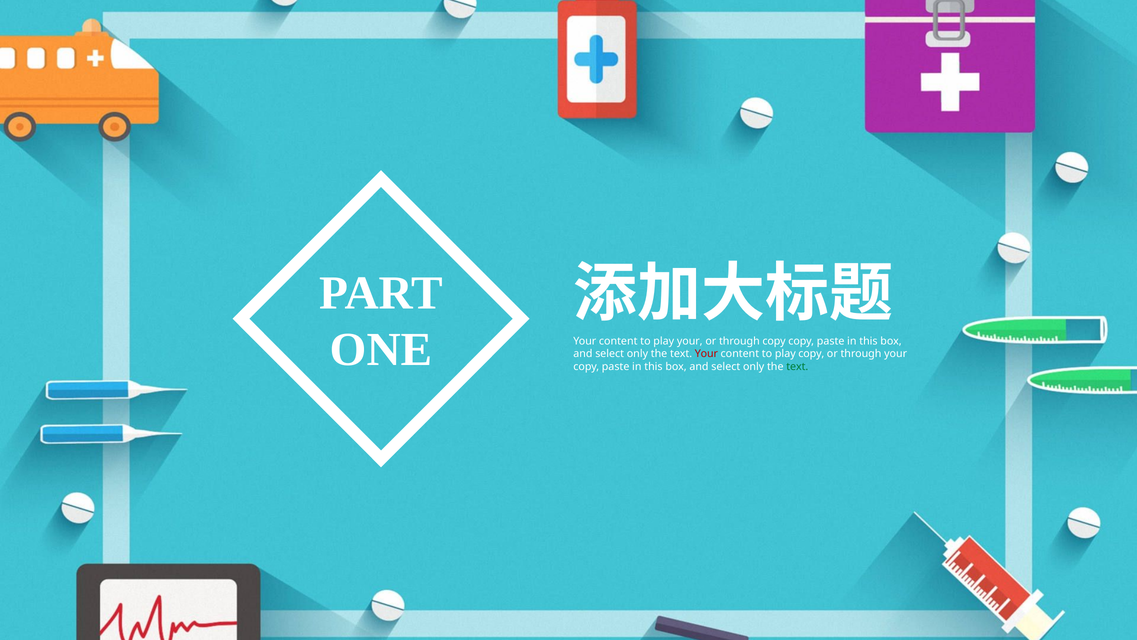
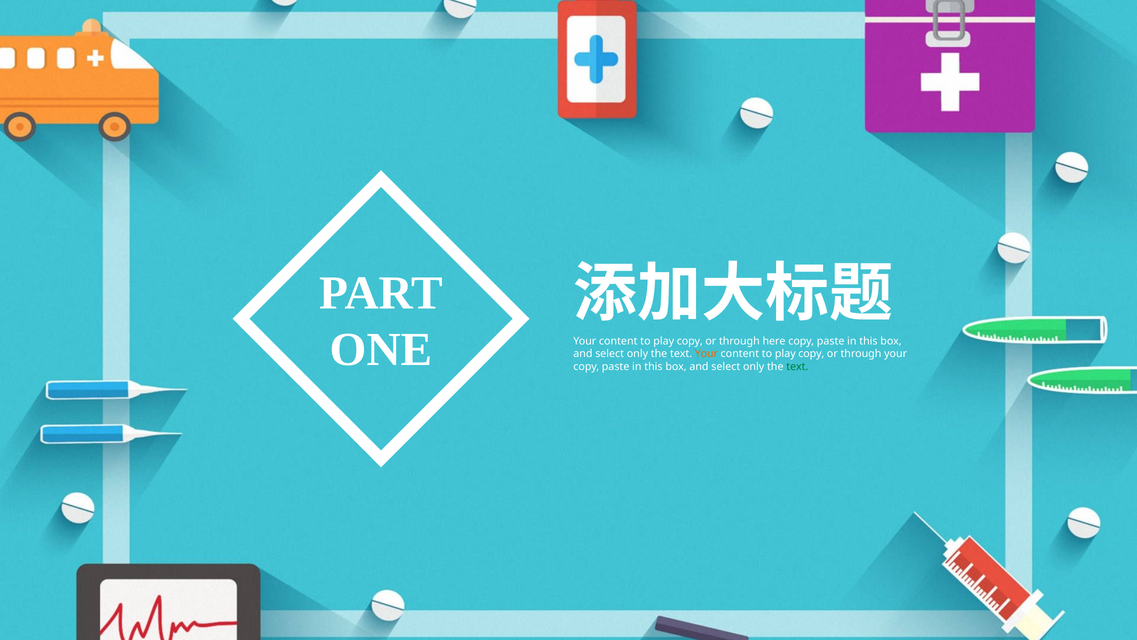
your: your -> copy (690, 341)
through copy: copy -> here (774, 341)
Your colour: red -> orange (706, 354)
